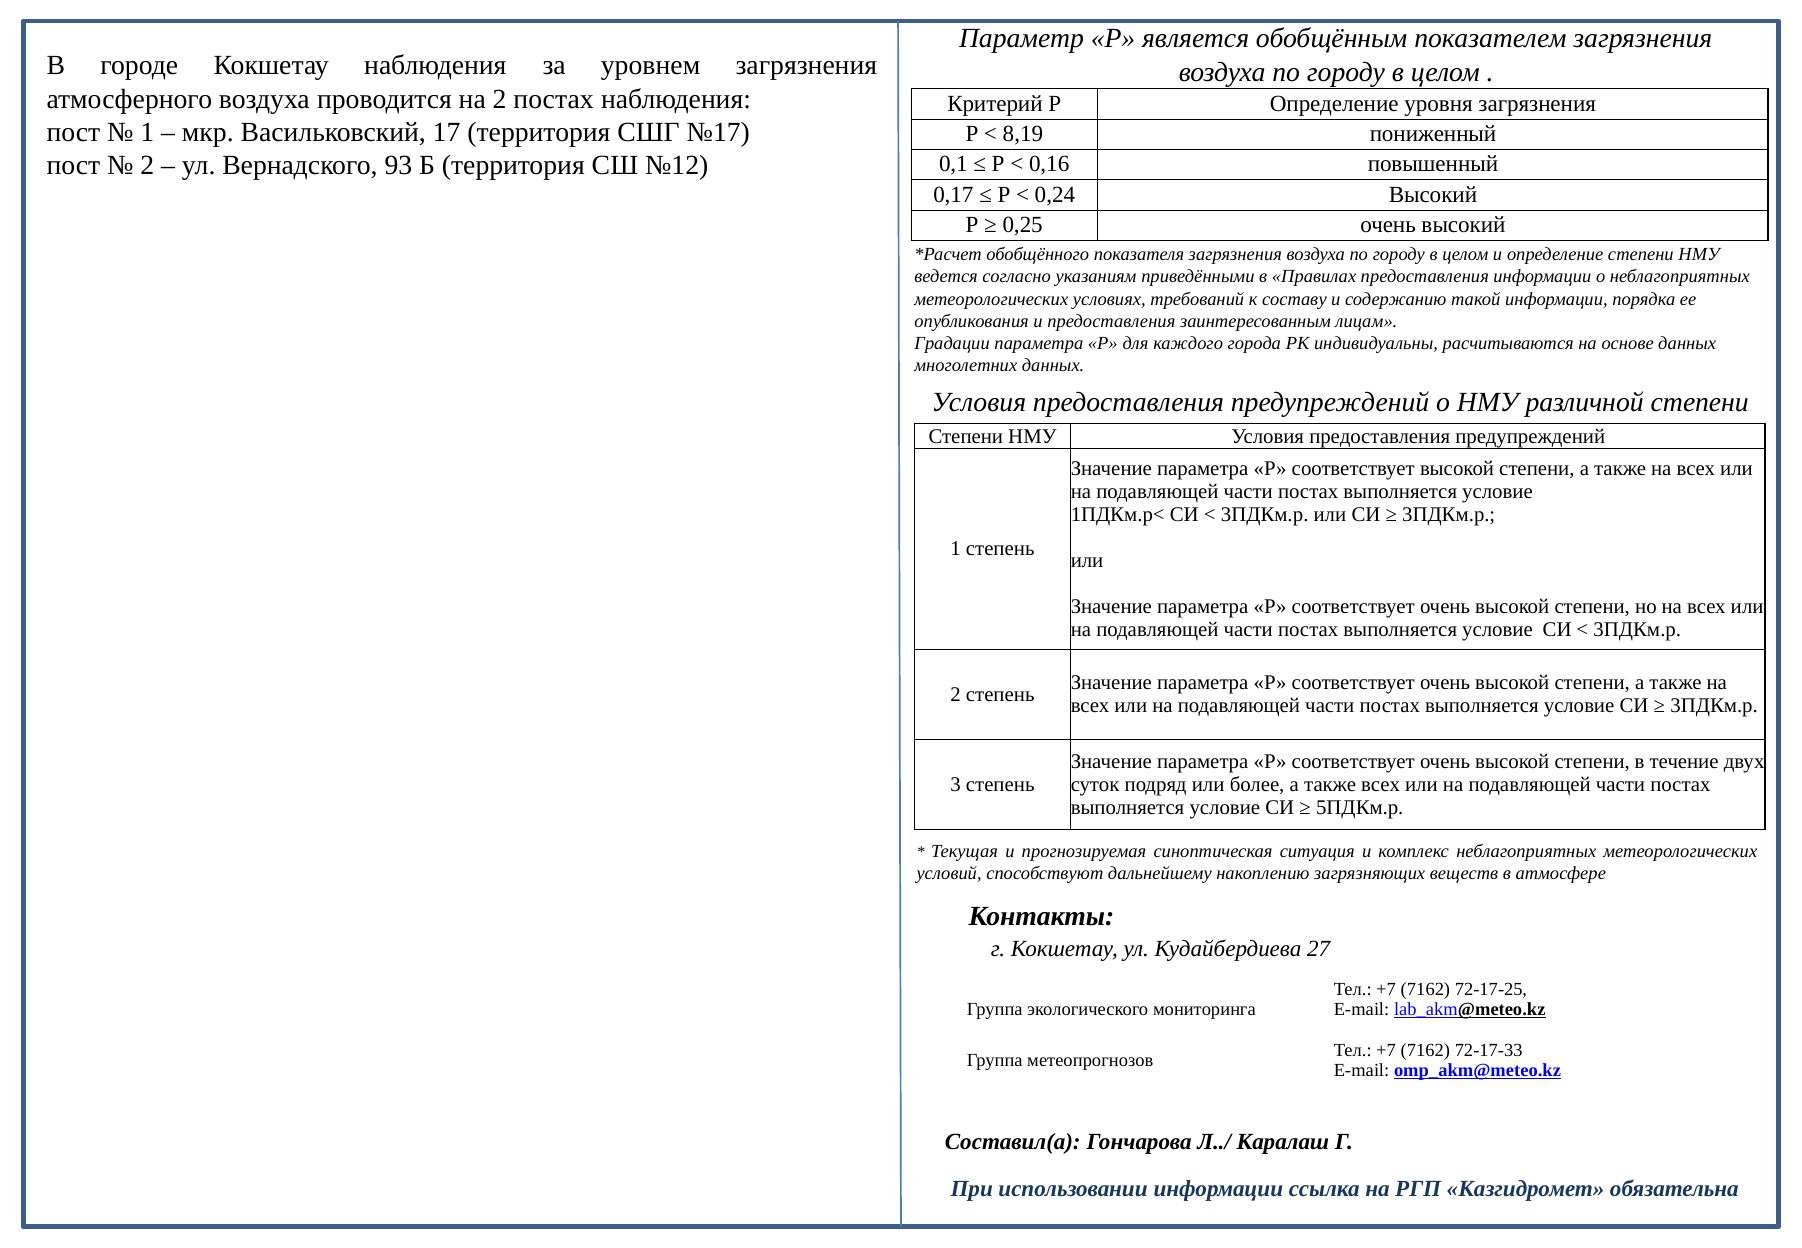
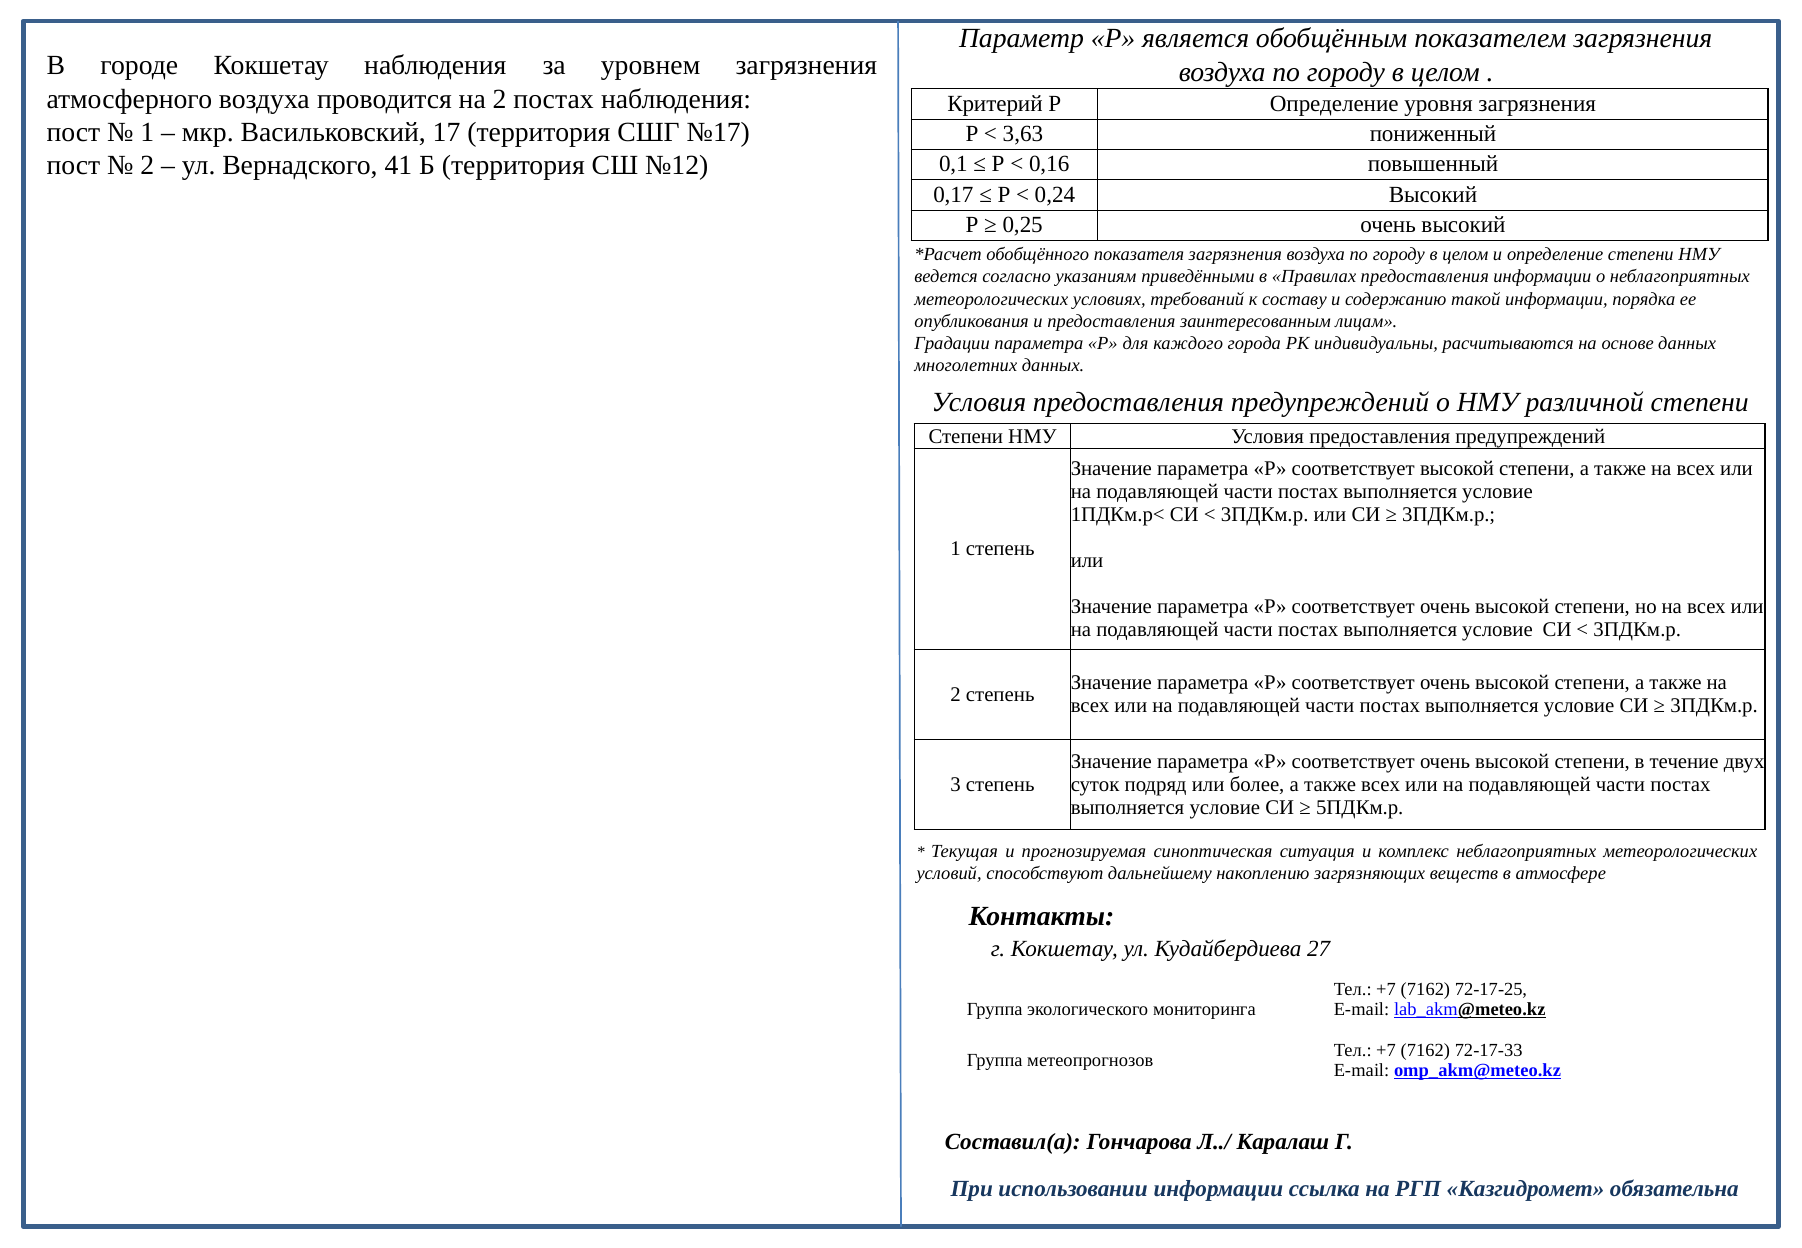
8,19: 8,19 -> 3,63 (1023, 134)
93: 93 -> 41 (398, 165)
